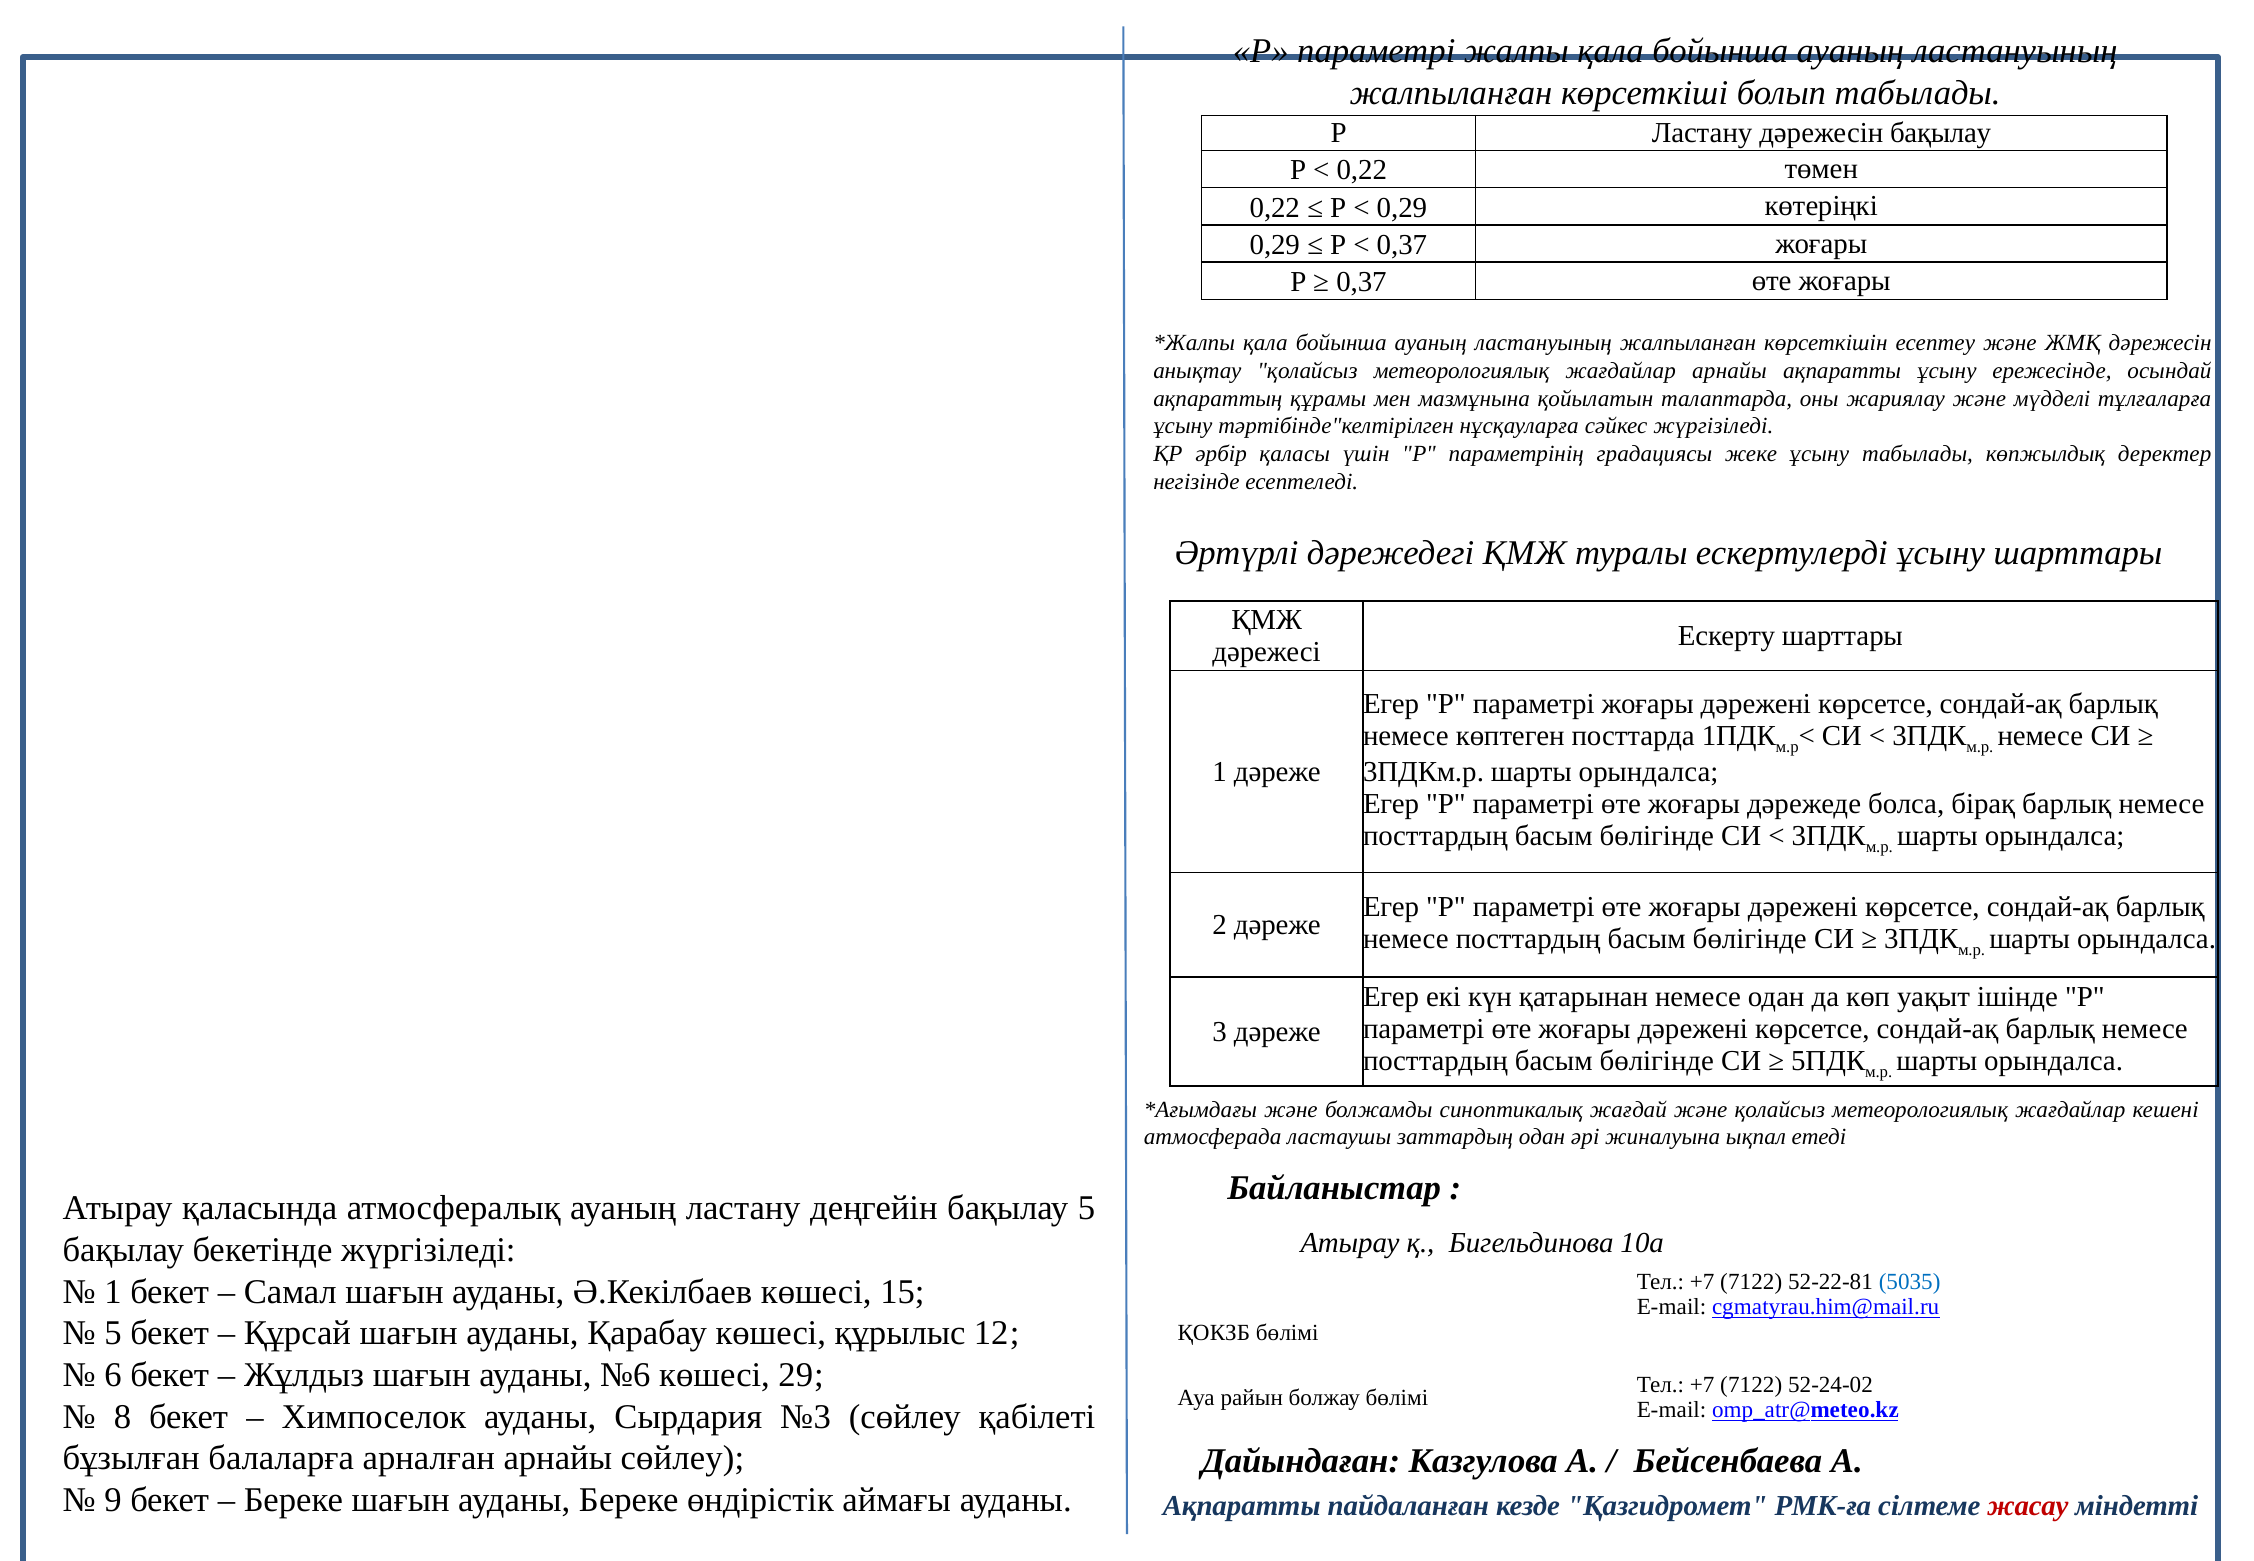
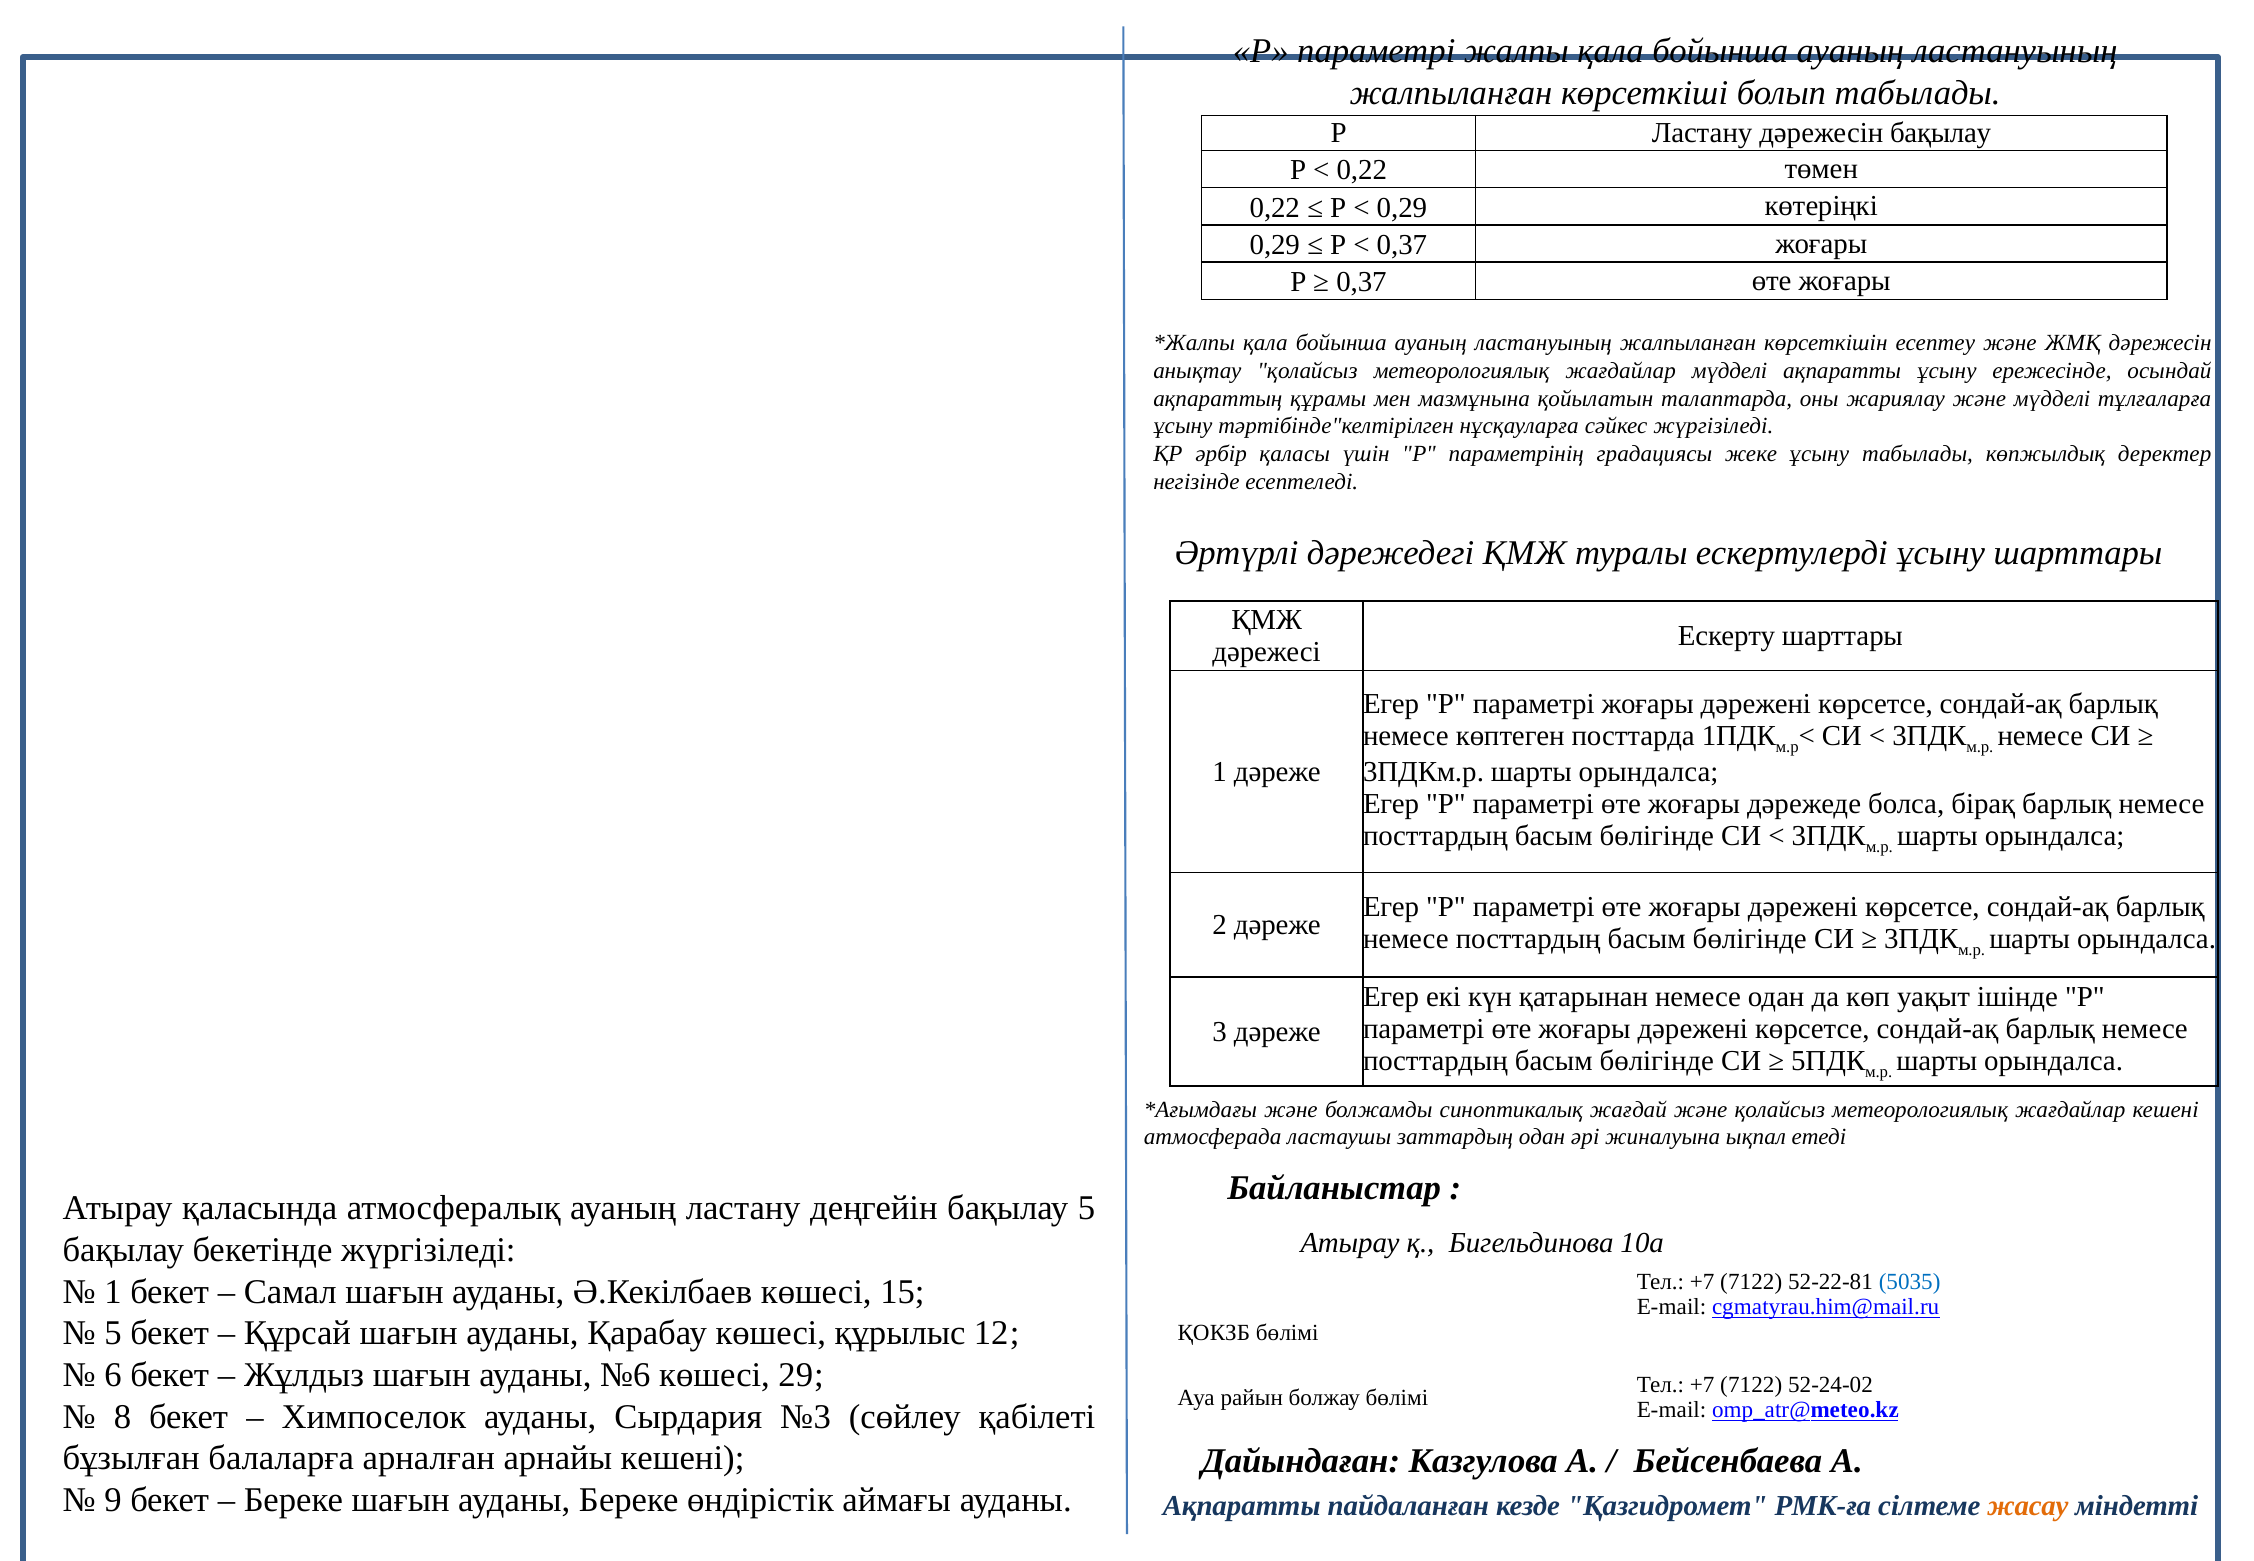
жағдайлар арнайы: арнайы -> мүдделі (1730, 371)
арнайы сөйлеу: сөйлеу -> кешені (683, 1458)
жасау colour: red -> orange (2028, 1505)
